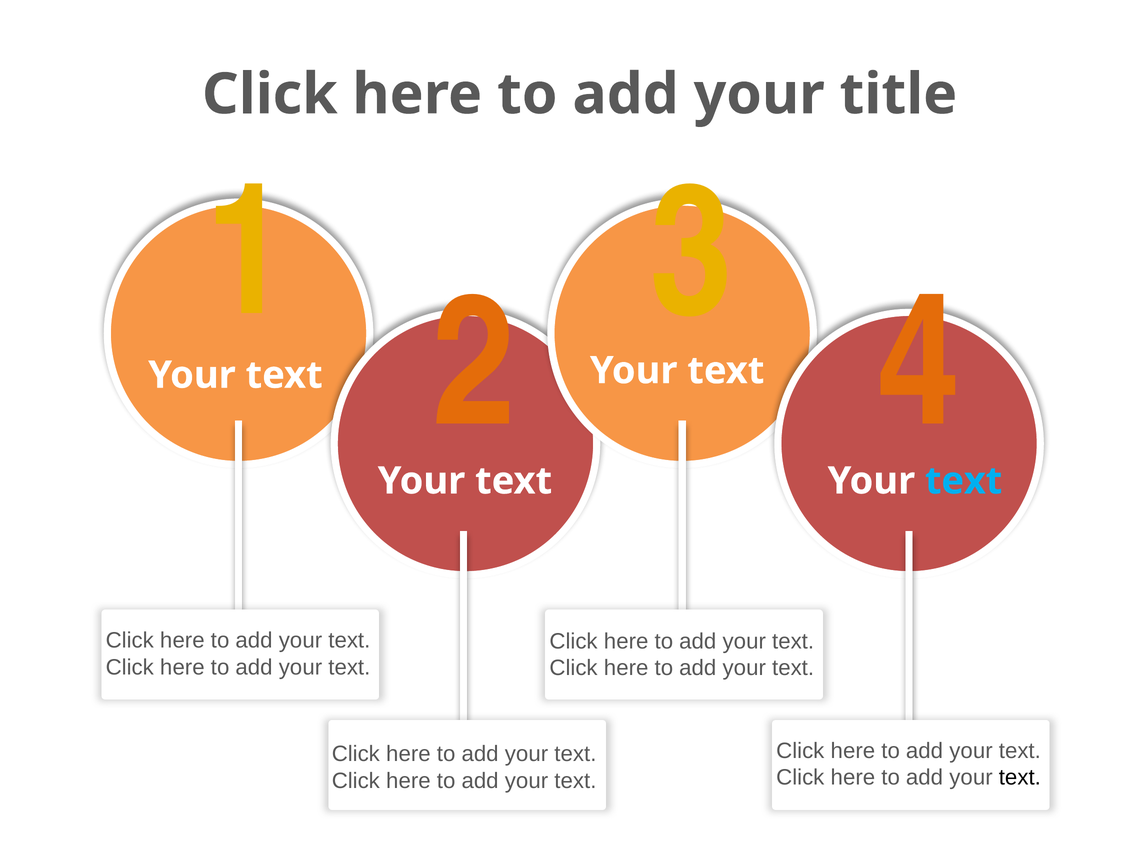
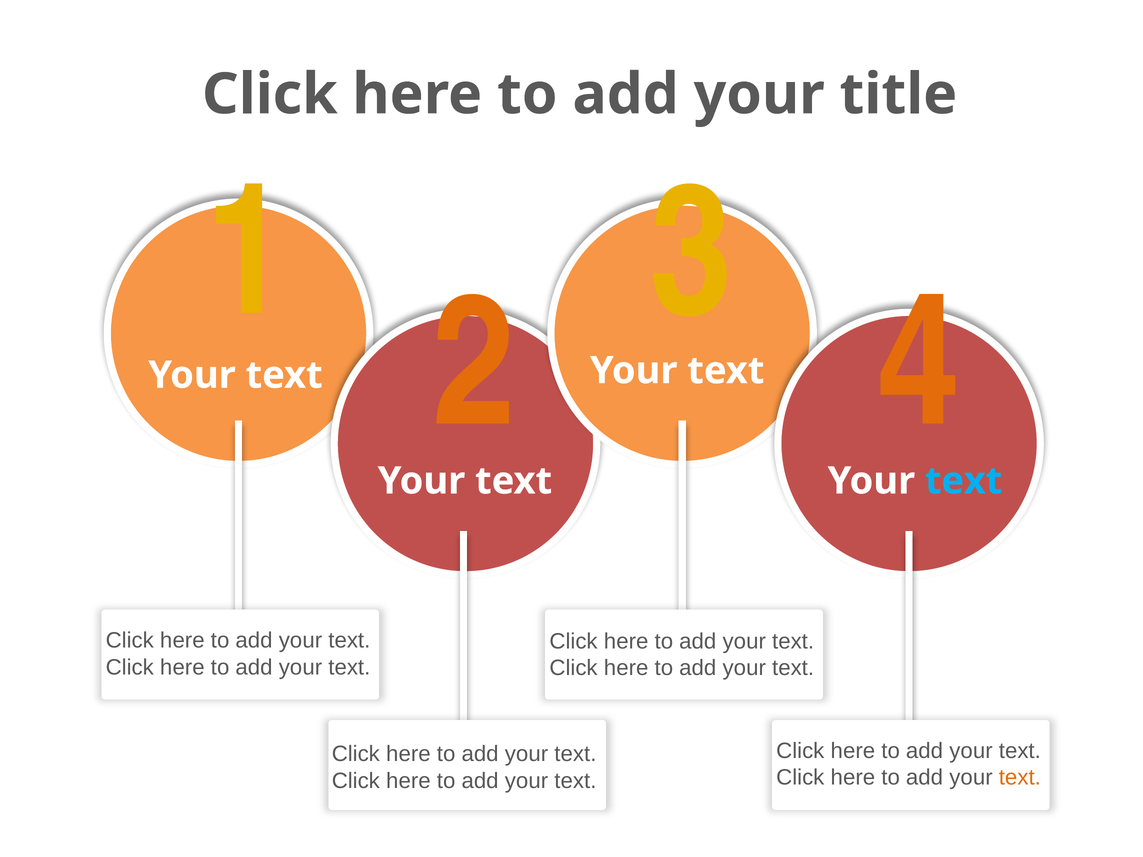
text colour: black -> orange (1020, 778)
